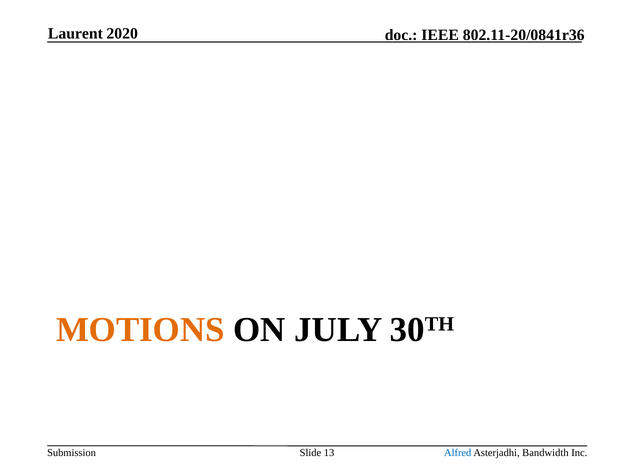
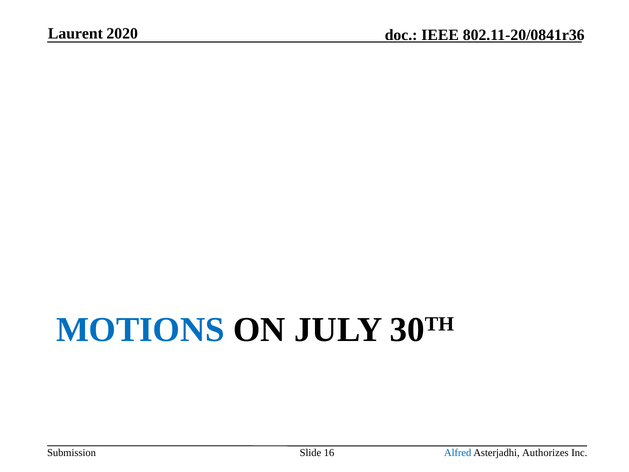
MOTIONS colour: orange -> blue (140, 330)
13: 13 -> 16 (329, 452)
Bandwidth: Bandwidth -> Authorizes (545, 452)
